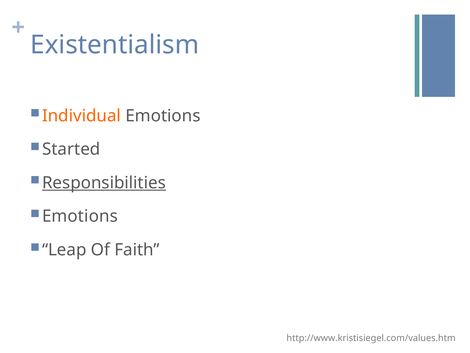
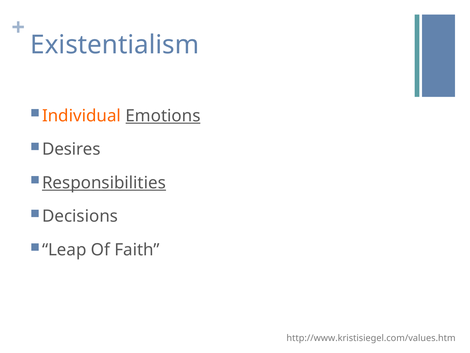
Emotions underline: none -> present (163, 116)
Started: Started -> Desires (71, 149)
Emotions: Emotions -> Decisions (80, 216)
